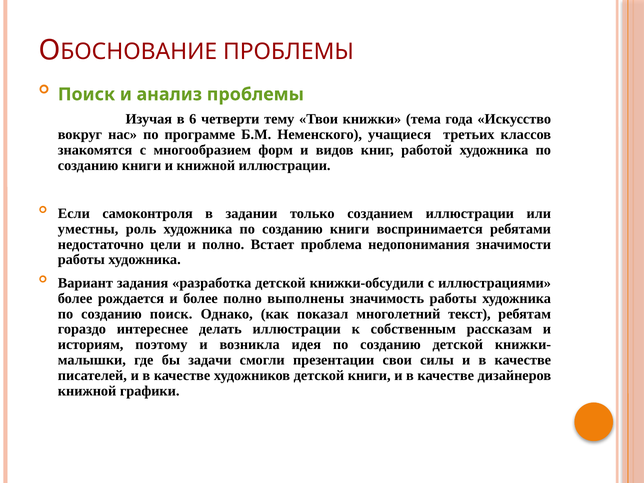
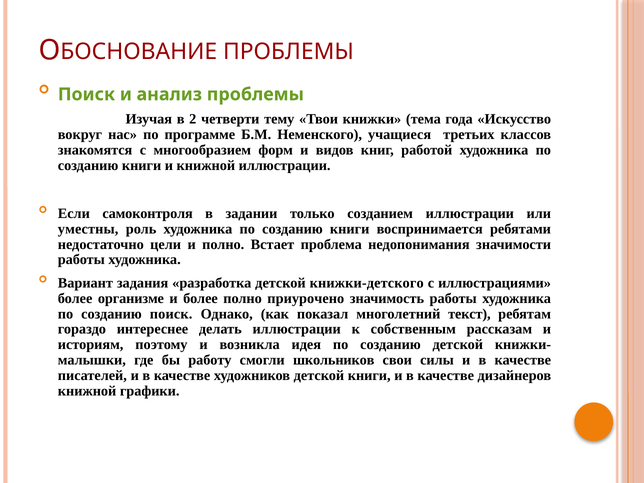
6: 6 -> 2 (193, 119)
книжки-обсудили: книжки-обсудили -> книжки-детского (367, 283)
рождается: рождается -> организме (131, 298)
выполнены: выполнены -> приурочено (306, 298)
задачи: задачи -> работу (210, 360)
презентации: презентации -> школьников (334, 360)
